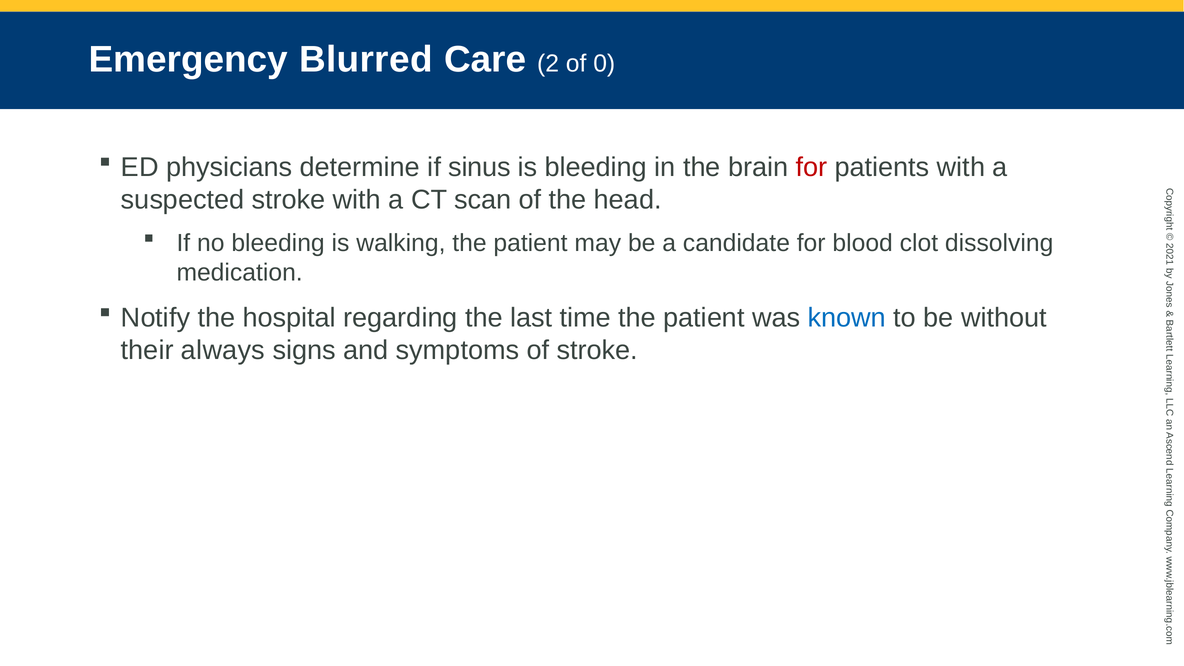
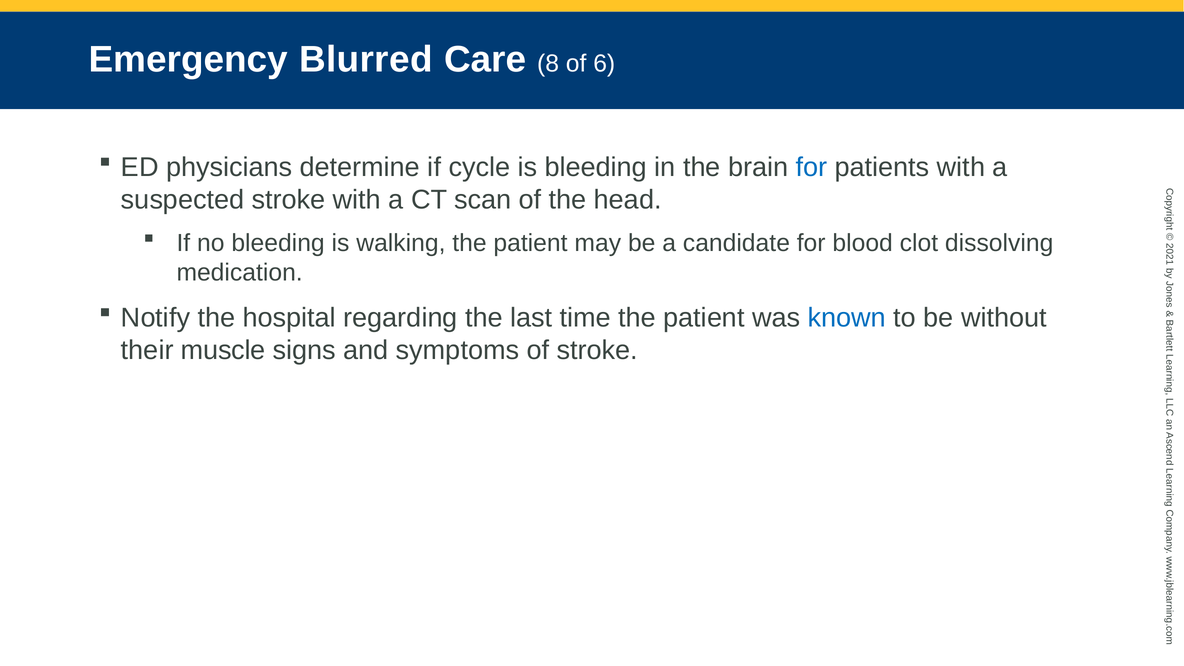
Care 2: 2 -> 8 (548, 64)
of 0: 0 -> 6 (604, 64)
sinus: sinus -> cycle (479, 167)
for colour: red -> blue (811, 167)
always: always -> muscle (223, 350)
